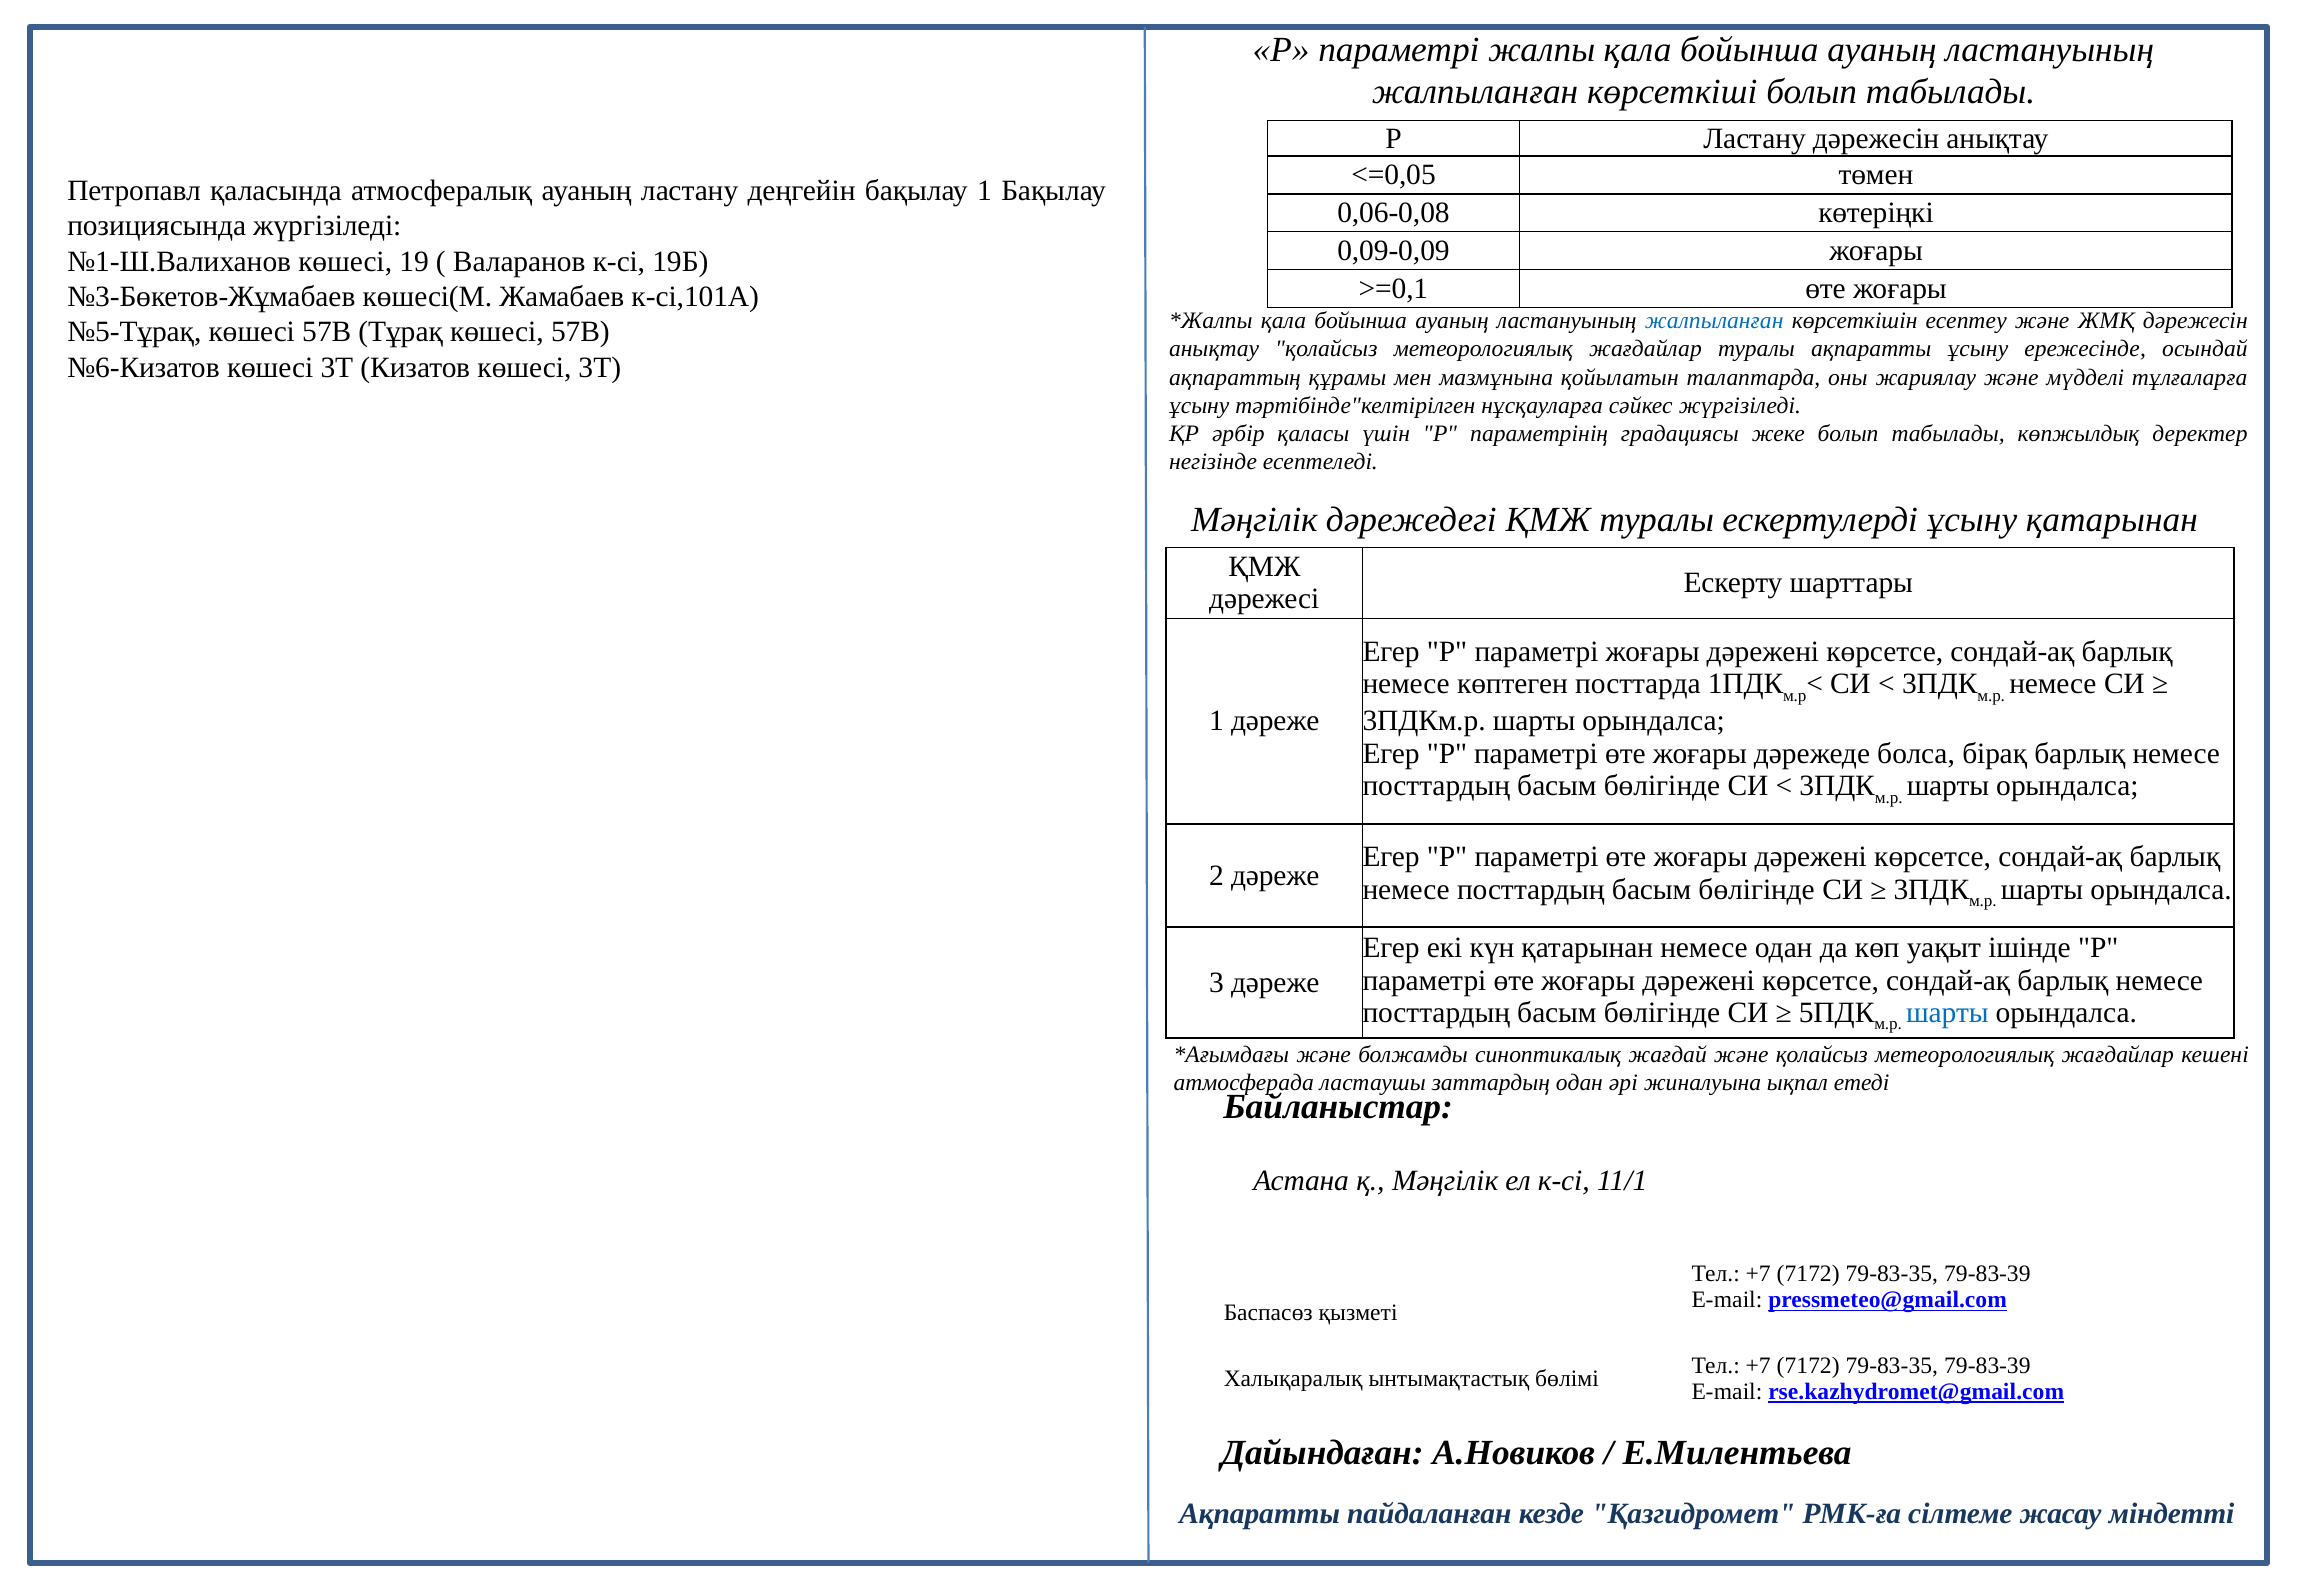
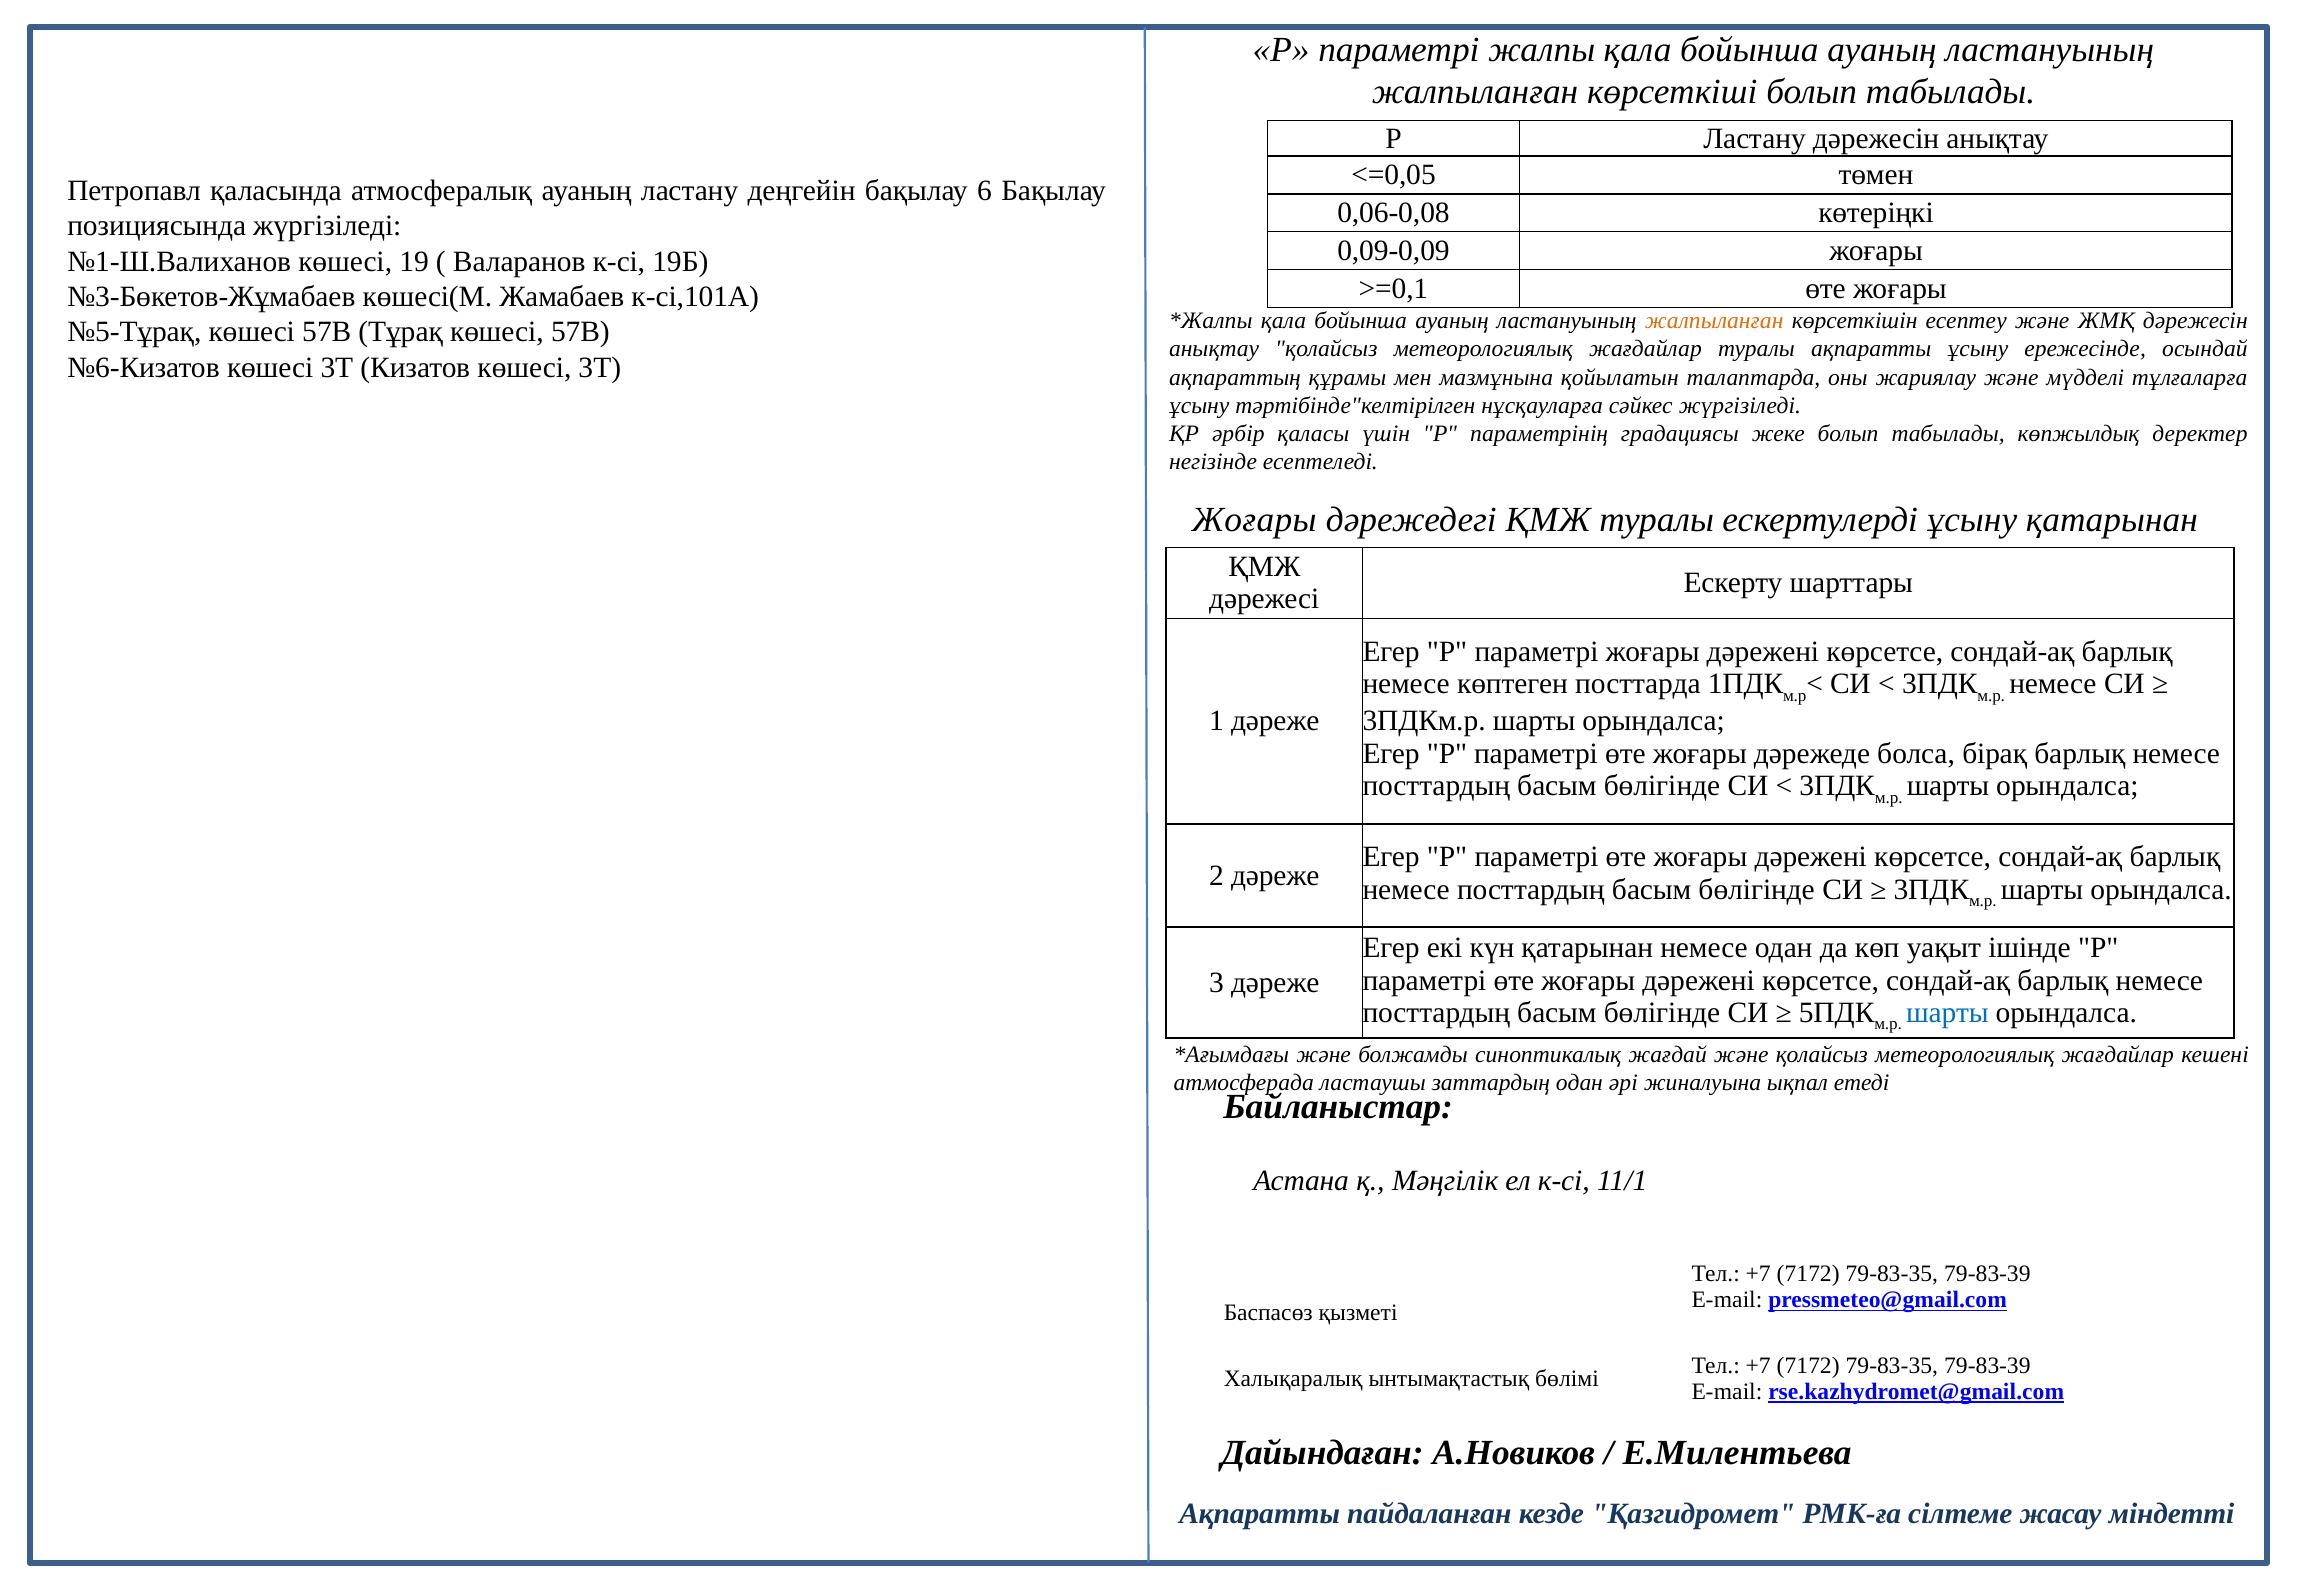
бақылау 1: 1 -> 6 (984, 191)
жалпыланған colour: blue -> orange (1714, 321)
Мәңгілік: Мәңгілік -> Жоғары (1254, 520)
